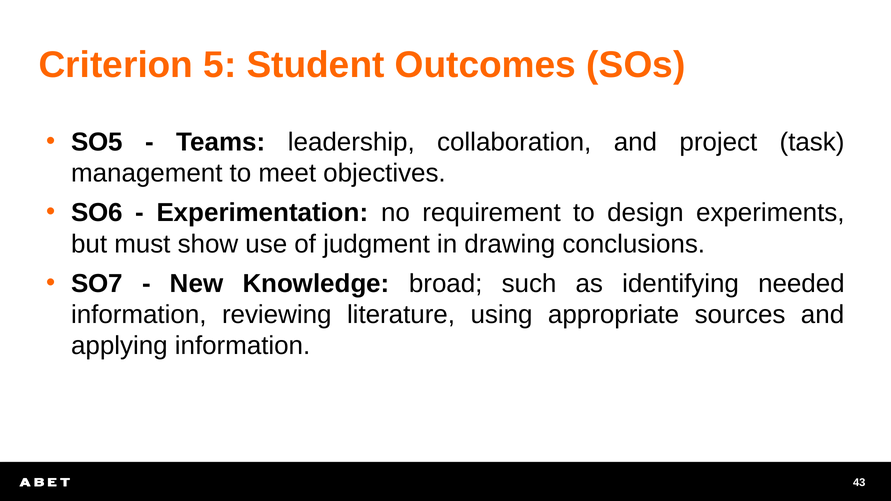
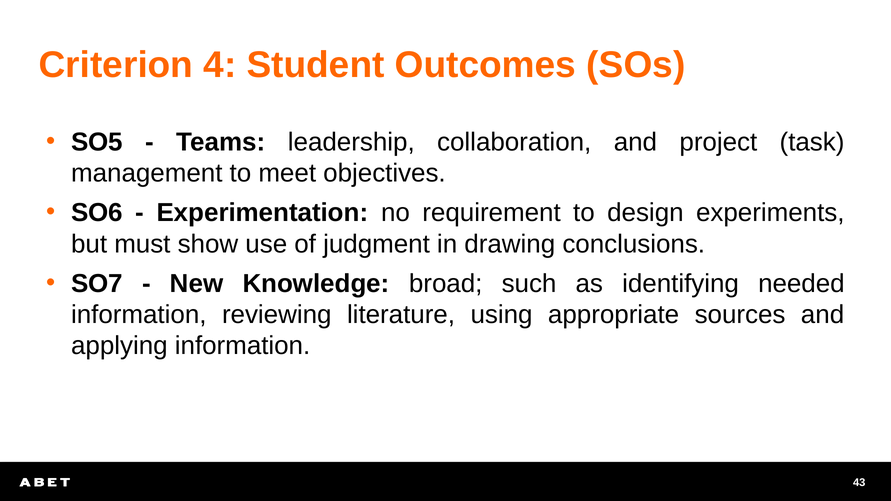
5: 5 -> 4 (220, 65)
